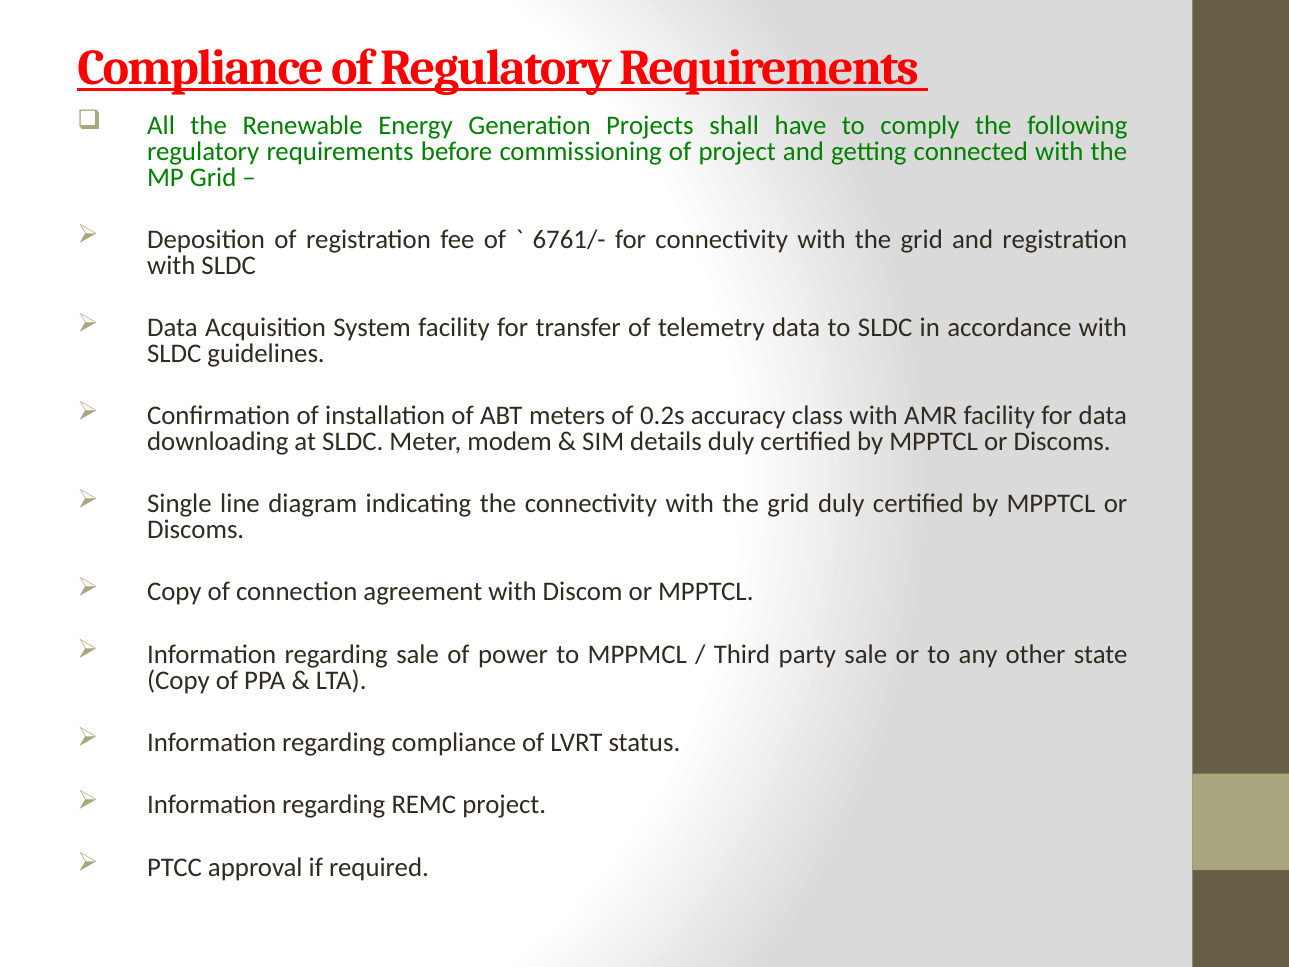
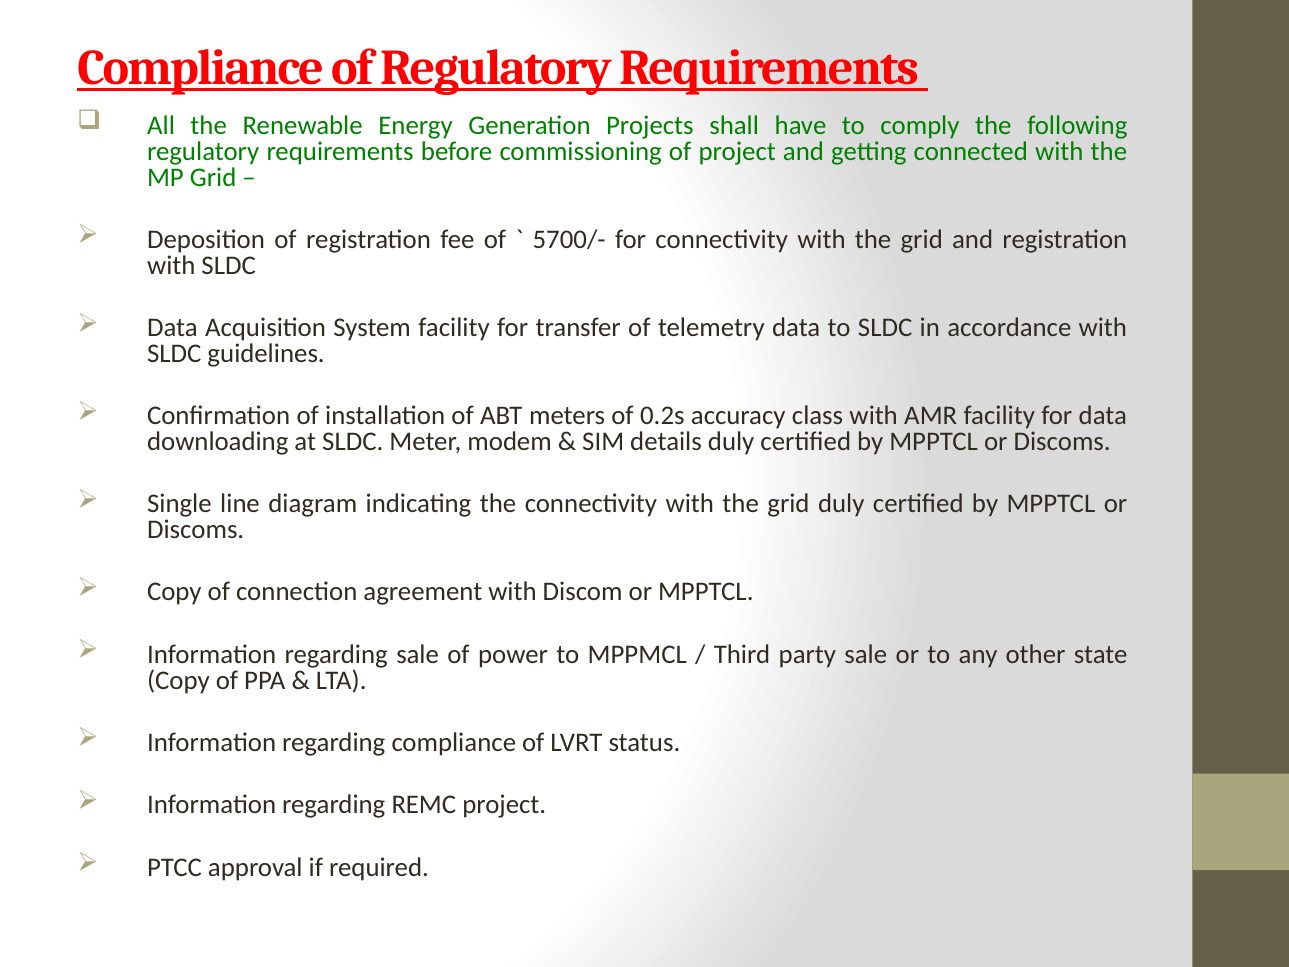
6761/-: 6761/- -> 5700/- (569, 240)
